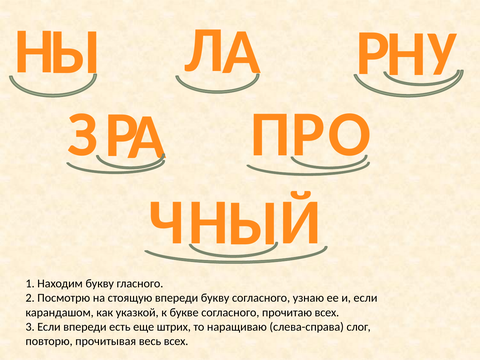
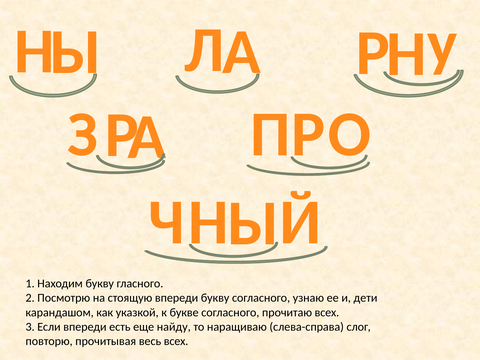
и если: если -> дети (366, 298)
штрих: штрих -> найду (174, 327)
